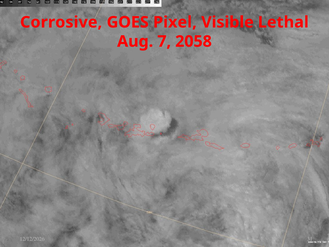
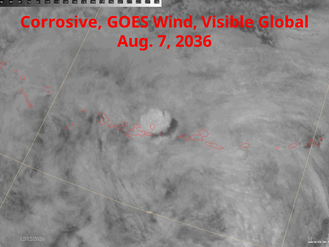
Pixel: Pixel -> Wind (175, 22)
Lethal: Lethal -> Global (283, 22)
2058: 2058 -> 2036 (194, 41)
